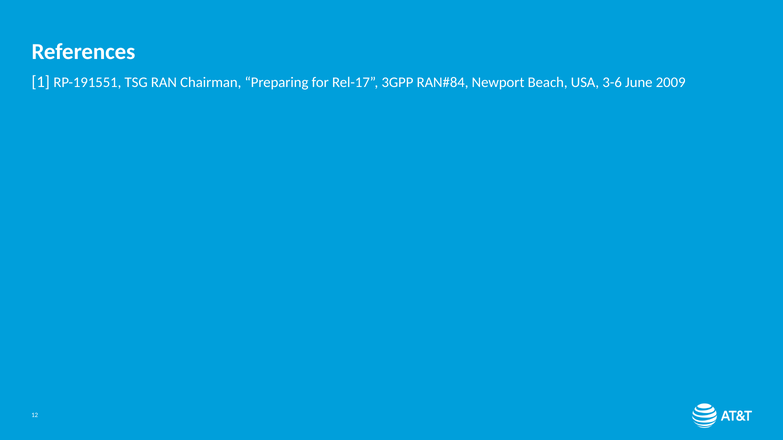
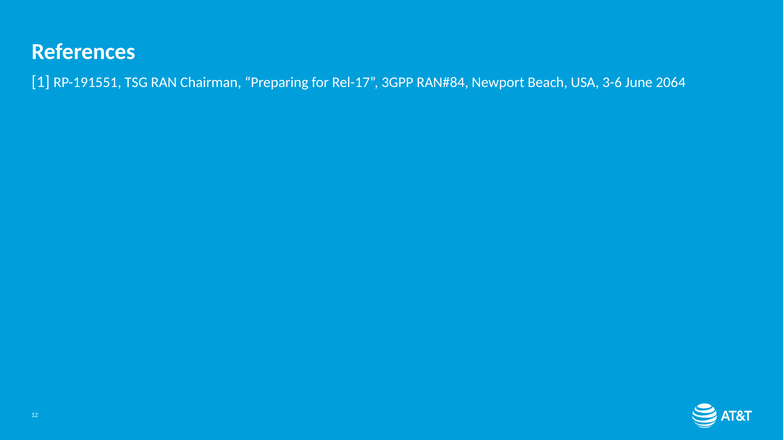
2009: 2009 -> 2064 (671, 82)
